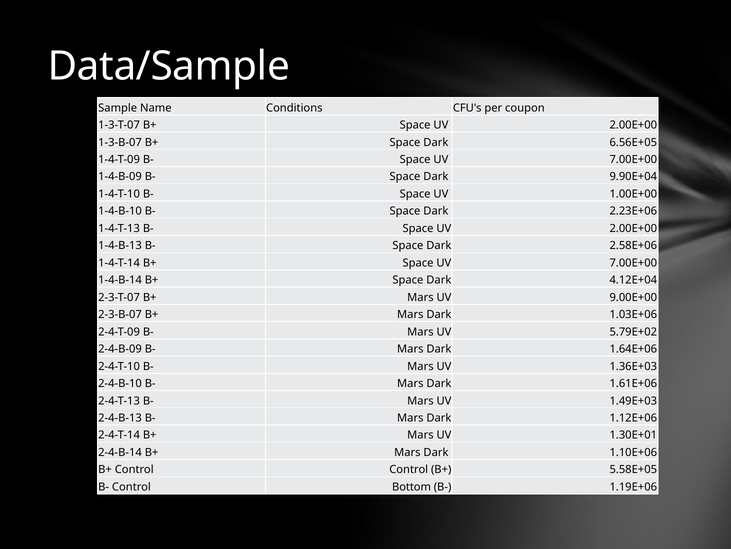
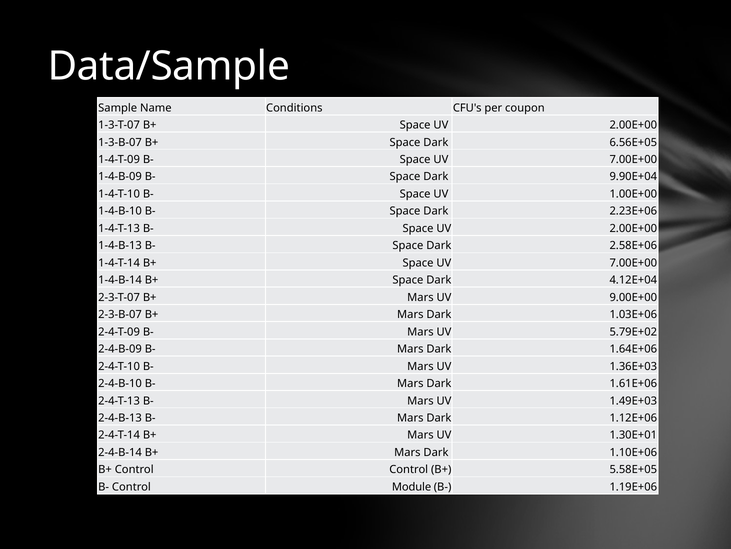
Bottom: Bottom -> Module (412, 486)
